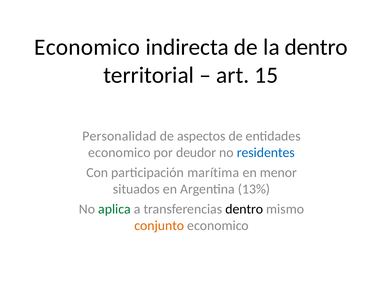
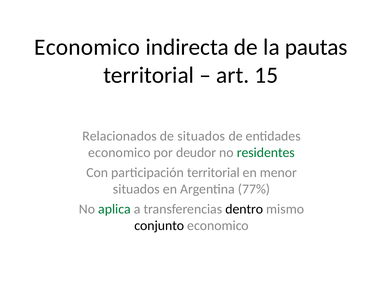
la dentro: dentro -> pautas (316, 47)
Personalidad: Personalidad -> Relacionados (120, 136)
de aspectos: aspectos -> situados (201, 136)
residentes colour: blue -> green (266, 153)
participación marítima: marítima -> territorial (213, 173)
13%: 13% -> 77% (254, 189)
conjunto colour: orange -> black (159, 226)
